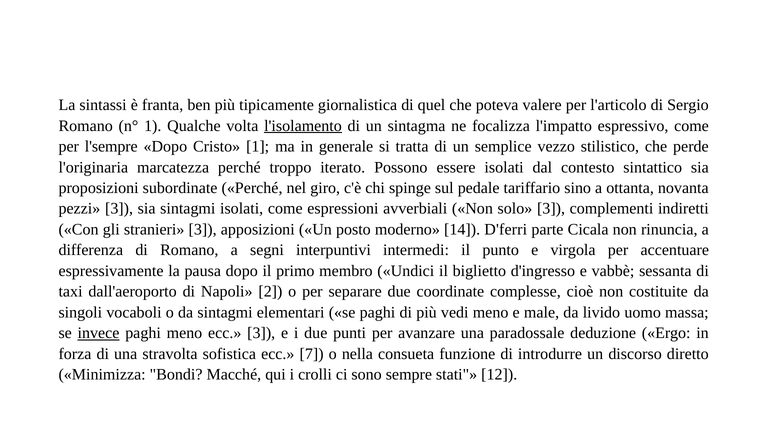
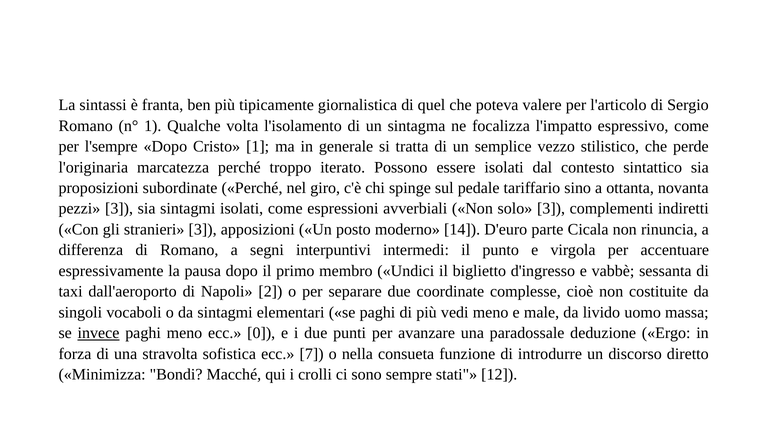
l'isolamento underline: present -> none (303, 126)
D'ferri: D'ferri -> D'euro (506, 229)
ecc 3: 3 -> 0 (261, 333)
